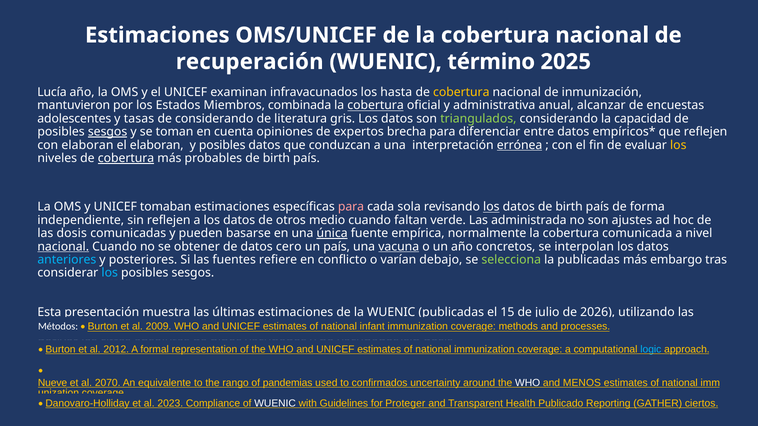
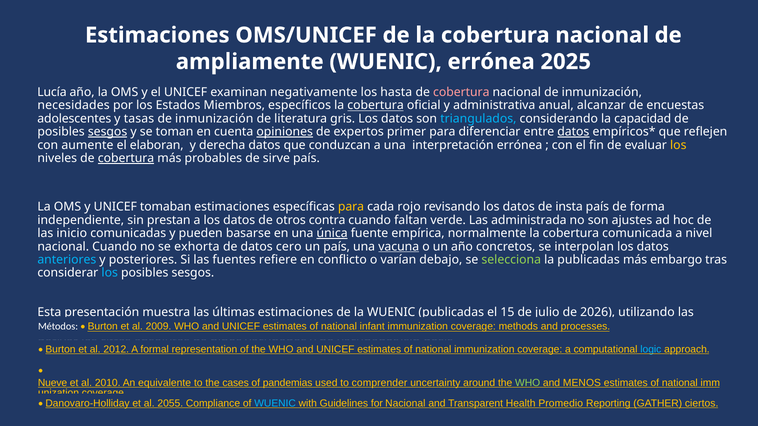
recuperación: recuperación -> ampliamente (250, 62)
WUENIC término: término -> errónea (491, 62)
infravacunados: infravacunados -> negativamente (314, 92)
cobertura colour: yellow -> pink (461, 92)
mantuvieron: mantuvieron -> necesidades (74, 106)
combinada: combinada -> específicos (300, 106)
considerando: considerando -> inmunización (214, 119)
triangulados colour: light green -> light blue (478, 119)
opiniones underline: none -> present (285, 132)
brecha: brecha -> primer (407, 132)
datos underline: none -> present (573, 132)
con elaboran: elaboran -> aumente (87, 145)
y posibles: posibles -> derecha (222, 145)
errónea underline: present -> none (520, 145)
probables de birth: birth -> sirve (276, 158)
para colour: pink -> yellow (351, 207)
sola: sola -> rojo (409, 207)
los underline: present -> none (491, 207)
datos de birth: birth -> insta (569, 207)
sin reflejen: reflejen -> prestan (169, 220)
medio: medio -> contra (327, 220)
las dosis: dosis -> inicio (72, 234)
nacional underline: present -> none (63, 247)
se obtener: obtener -> exhorta (197, 247)
2070: 2070 -> 2010 (108, 383)
rango: rango -> cases (236, 383)
confirmados: confirmados -> comprender (380, 383)
WHO colour: white -> light green (528, 383)
2023: 2023 -> 2055 (170, 404)
WUENIC colour: white -> light blue (275, 404)
for Proteger: Proteger -> Nacional (405, 404)
Publicado: Publicado -> Promedio (561, 404)
